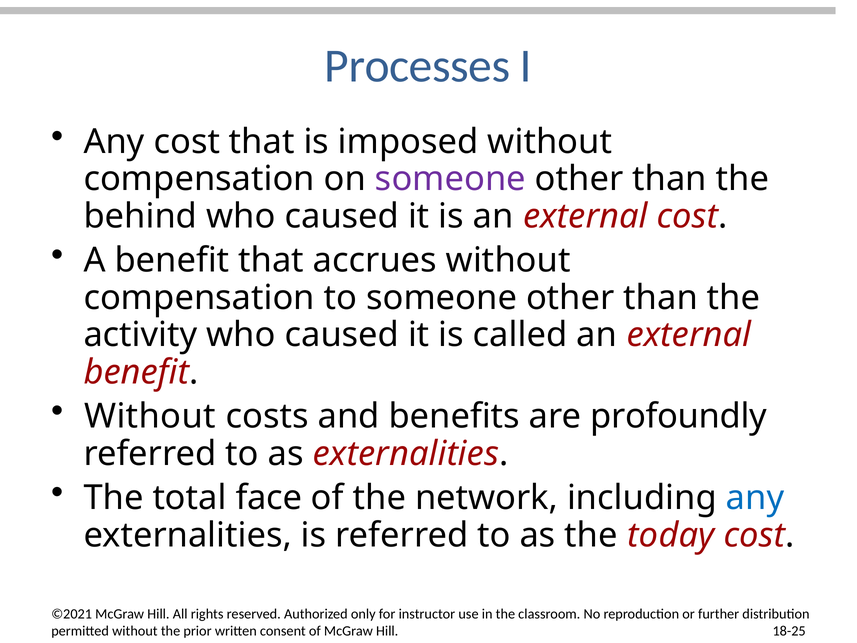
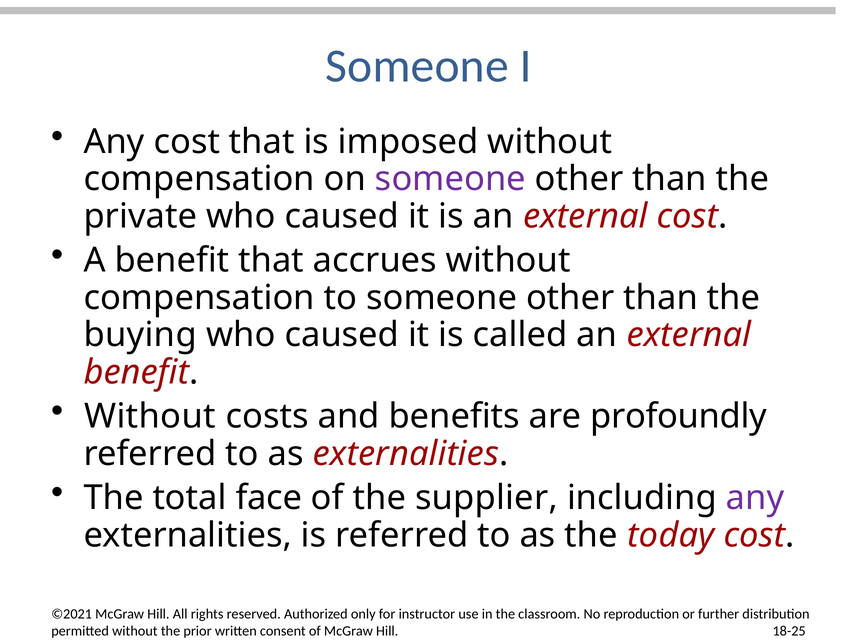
Processes: Processes -> Someone (417, 66)
behind: behind -> private (140, 216)
activity: activity -> buying (140, 335)
network: network -> supplier (486, 498)
any colour: blue -> purple (755, 498)
